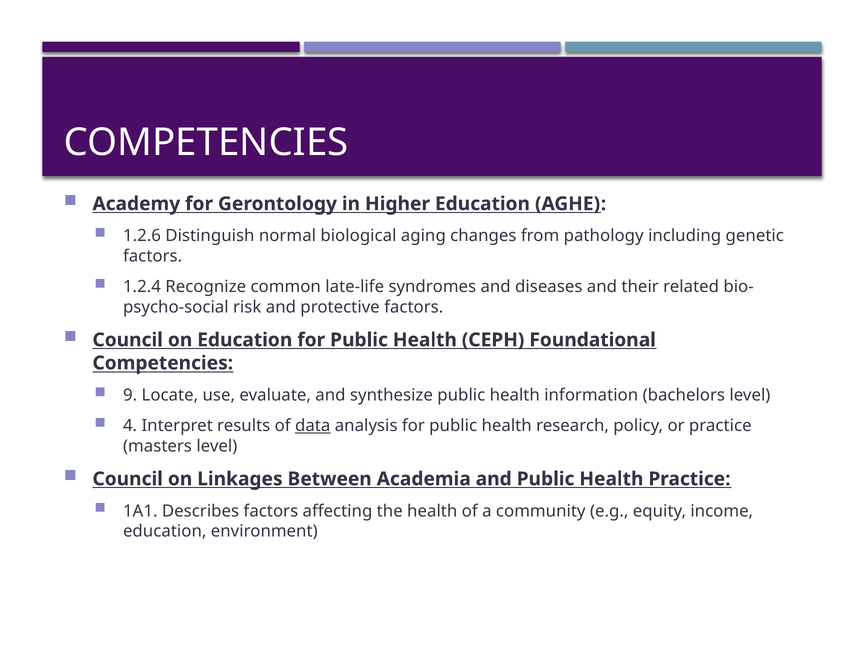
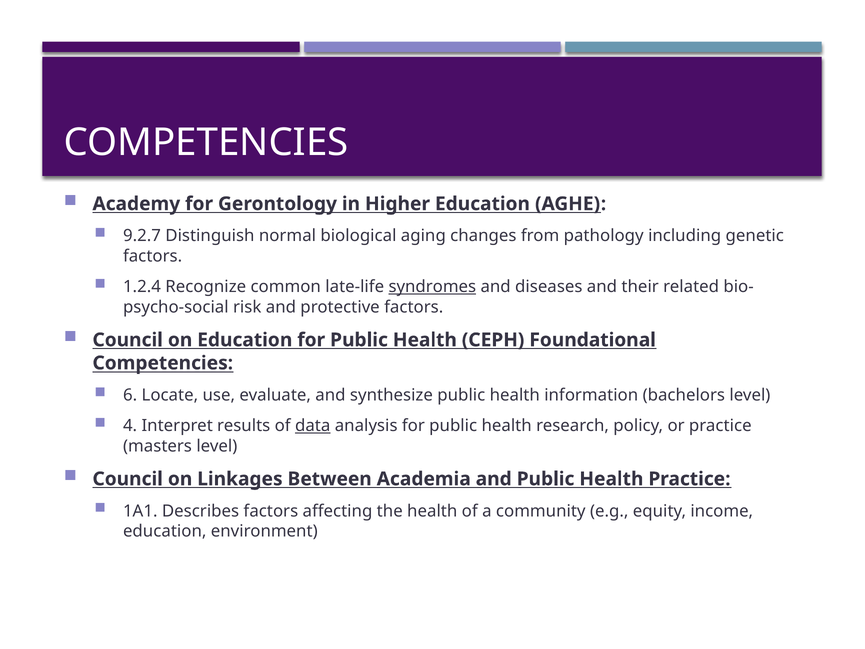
1.2.6: 1.2.6 -> 9.2.7 (142, 236)
syndromes underline: none -> present (432, 287)
9: 9 -> 6 (130, 395)
